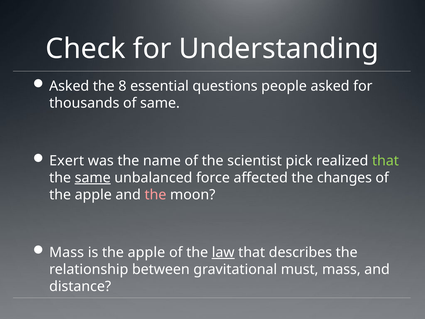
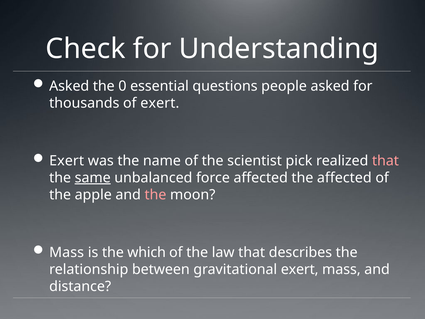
8: 8 -> 0 (122, 86)
of same: same -> exert (160, 103)
that colour: light green -> pink (385, 161)
the changes: changes -> affected (344, 178)
is the apple: apple -> which (147, 252)
law underline: present -> none (223, 252)
gravitational must: must -> exert (300, 269)
